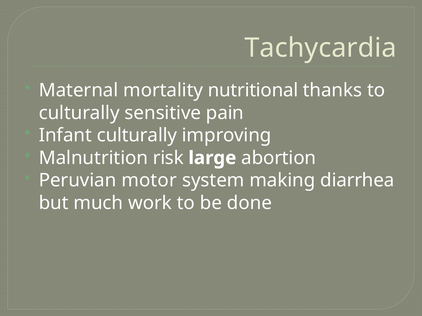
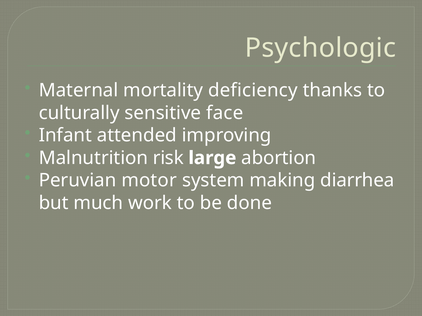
Tachycardia: Tachycardia -> Psychologic (320, 48)
nutritional: nutritional -> deficiency (253, 91)
pain: pain -> face (225, 113)
Infant culturally: culturally -> attended (137, 136)
